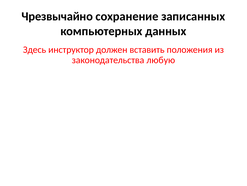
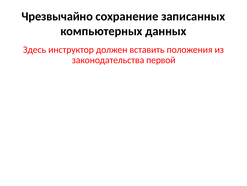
любую: любую -> первой (161, 60)
